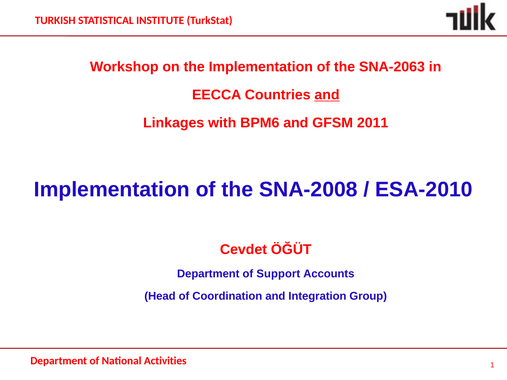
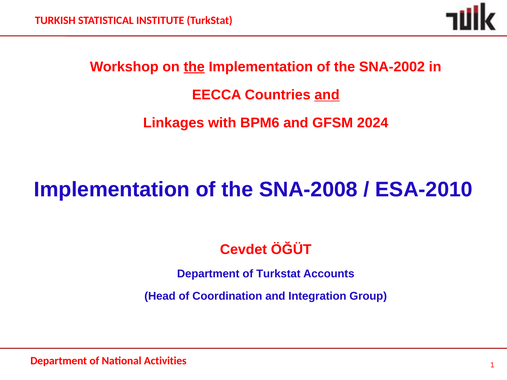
the underline: none -> present (194, 67)
SNA-2063: SNA-2063 -> SNA-2002 (392, 67)
2011: 2011 -> 2024 (373, 123)
of Support: Support -> Turkstat (278, 274)
